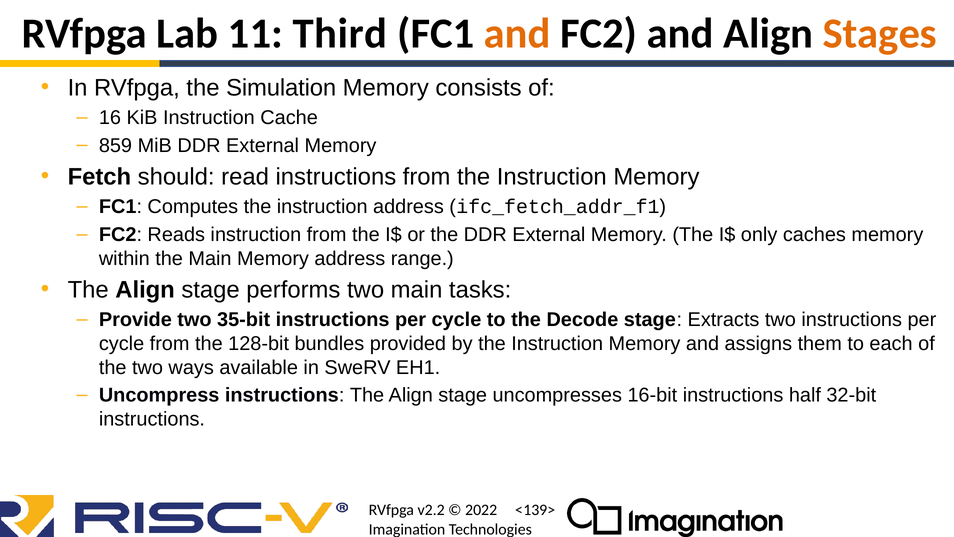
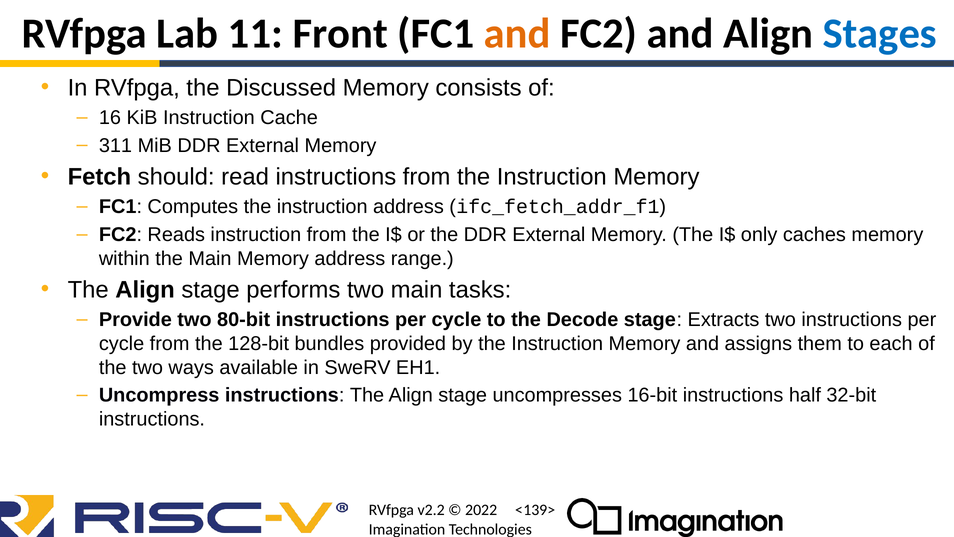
Third: Third -> Front (340, 34)
Stages colour: orange -> blue (880, 34)
Simulation: Simulation -> Discussed (281, 88)
859: 859 -> 311 (115, 145)
35-bit: 35-bit -> 80-bit (244, 320)
